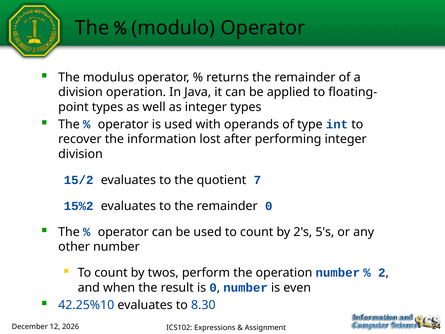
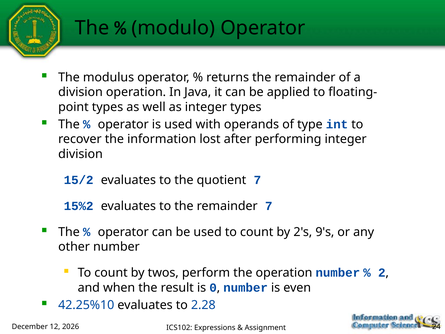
remainder 0: 0 -> 7 (269, 206)
5's: 5's -> 9's (325, 232)
8.30: 8.30 -> 2.28 (203, 305)
